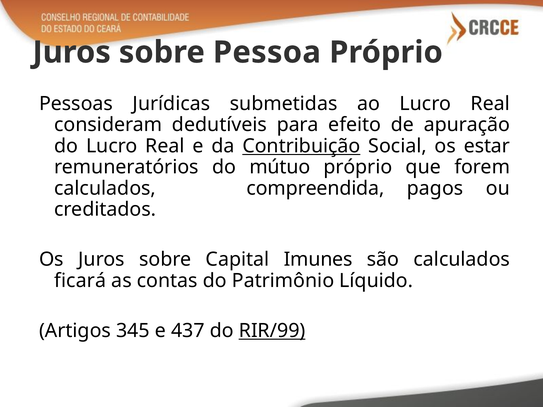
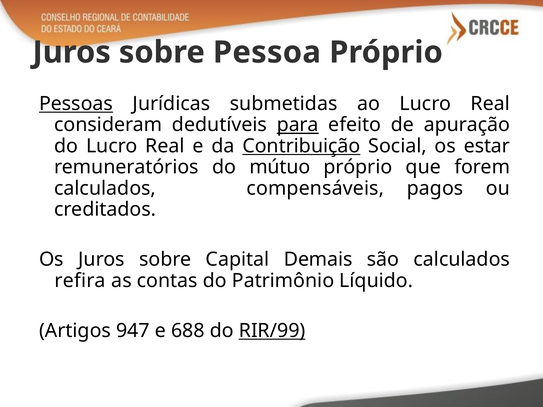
Pessoas underline: none -> present (76, 104)
para underline: none -> present (298, 125)
compreendida: compreendida -> compensáveis (315, 188)
Imunes: Imunes -> Demais (318, 260)
ficará: ficará -> refira (80, 281)
345: 345 -> 947 (133, 331)
437: 437 -> 688 (188, 331)
